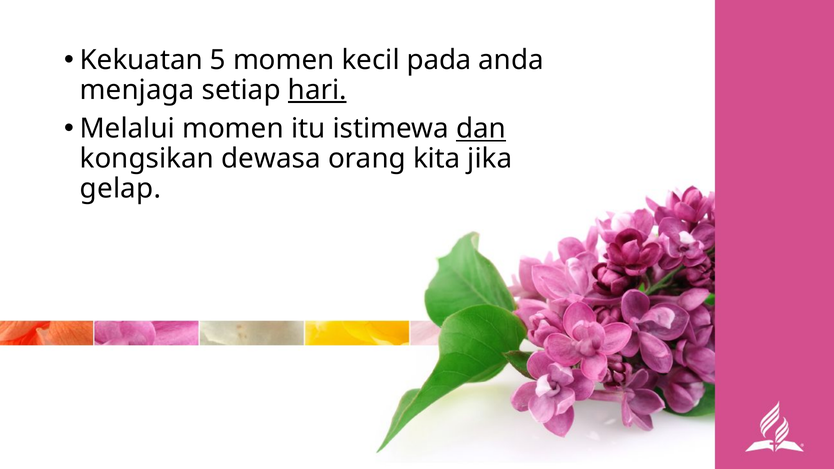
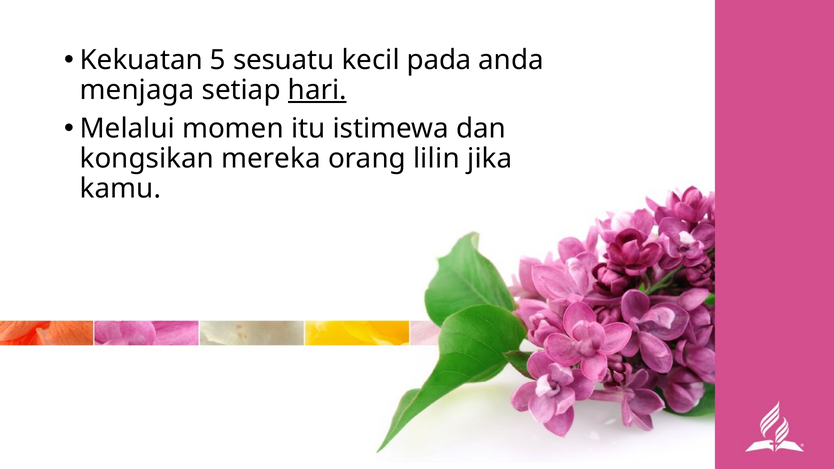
5 momen: momen -> sesuatu (284, 60)
dan underline: present -> none (481, 129)
dewasa: dewasa -> mereka (271, 159)
kita: kita -> lilin (436, 159)
gelap: gelap -> kamu (120, 189)
